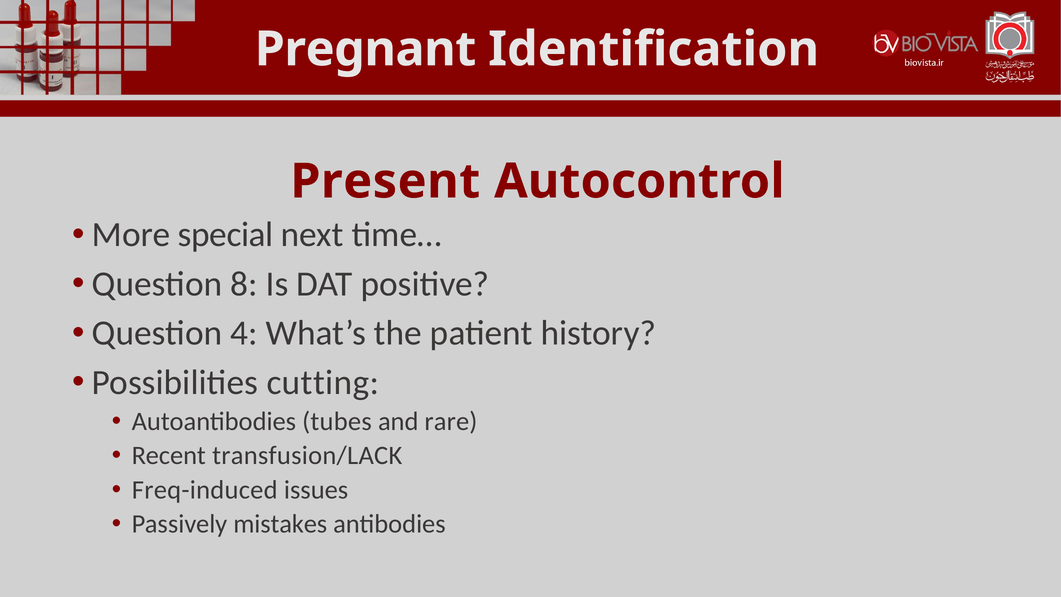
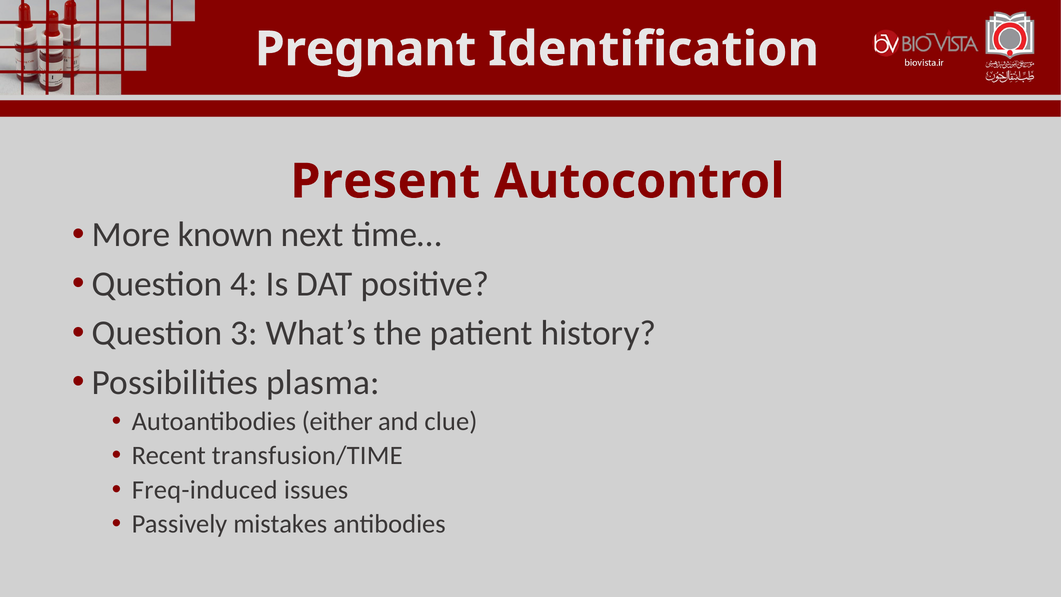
special: special -> known (226, 235)
8: 8 -> 4 (244, 284)
4: 4 -> 3 (244, 333)
cutting: cutting -> plasma (323, 382)
tubes: tubes -> either (337, 421)
rare: rare -> clue (451, 421)
transfusion/LACK: transfusion/LACK -> transfusion/TIME (307, 456)
